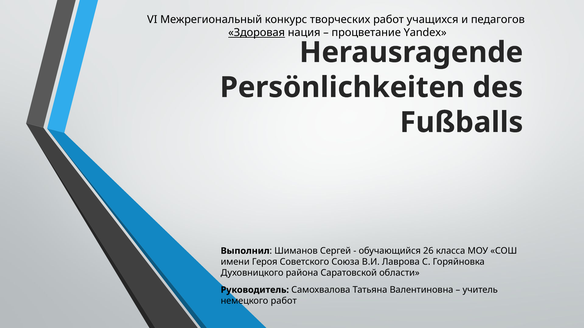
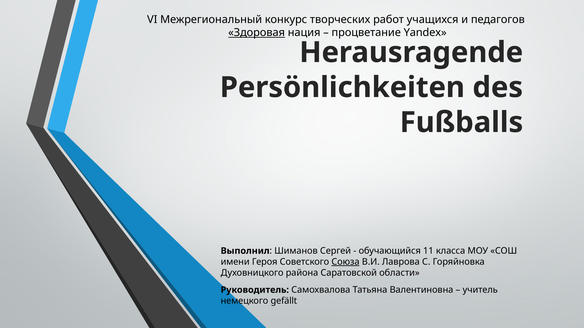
26: 26 -> 11 (428, 251)
Союза underline: none -> present (345, 262)
немецкого работ: работ -> gefällt (284, 301)
